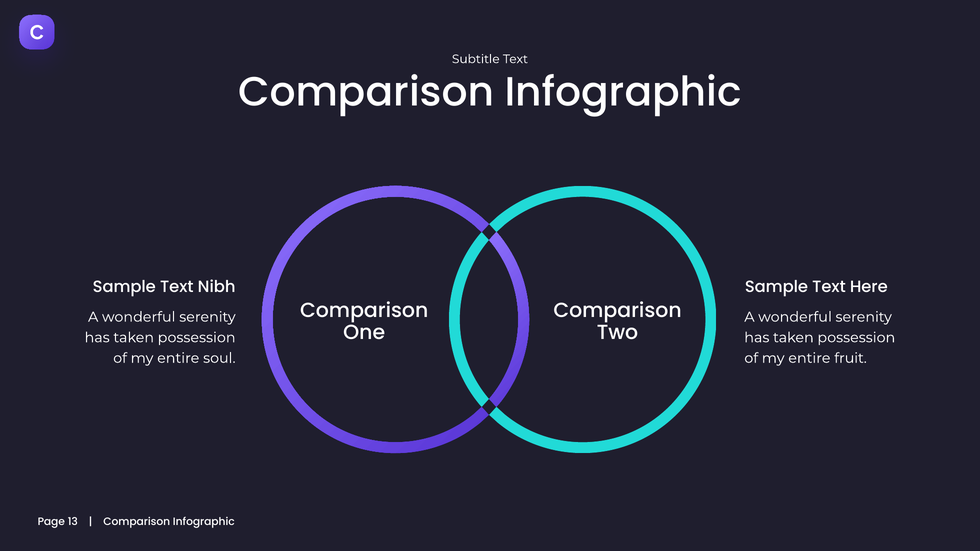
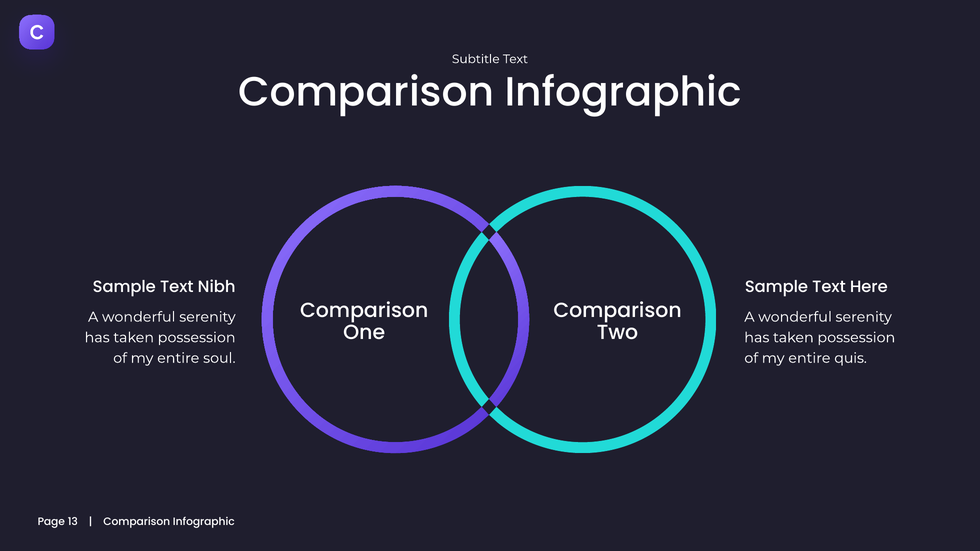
fruit: fruit -> quis (851, 358)
